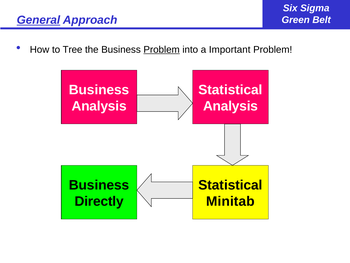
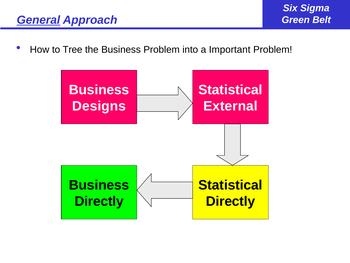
Problem underline: present -> none (162, 49)
Analysis: Analysis -> Designs (99, 106)
Analysis: Analysis -> External (230, 106)
Minitab: Minitab -> Directly (231, 201)
